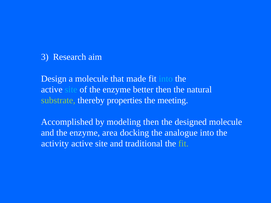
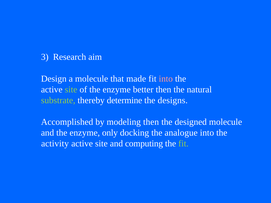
into colour: light blue -> pink (166, 79)
site colour: light blue -> light green (71, 90)
properties: properties -> determine (125, 100)
meeting: meeting -> designs (173, 100)
area: area -> only (110, 133)
traditional: traditional -> computing (144, 144)
